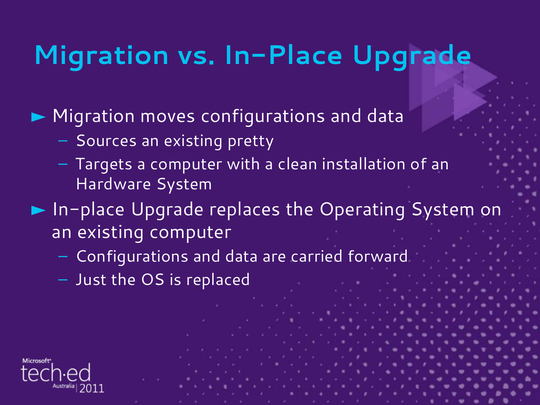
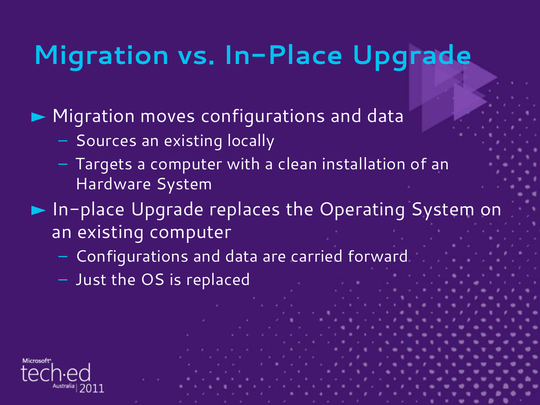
pretty: pretty -> locally (251, 141)
